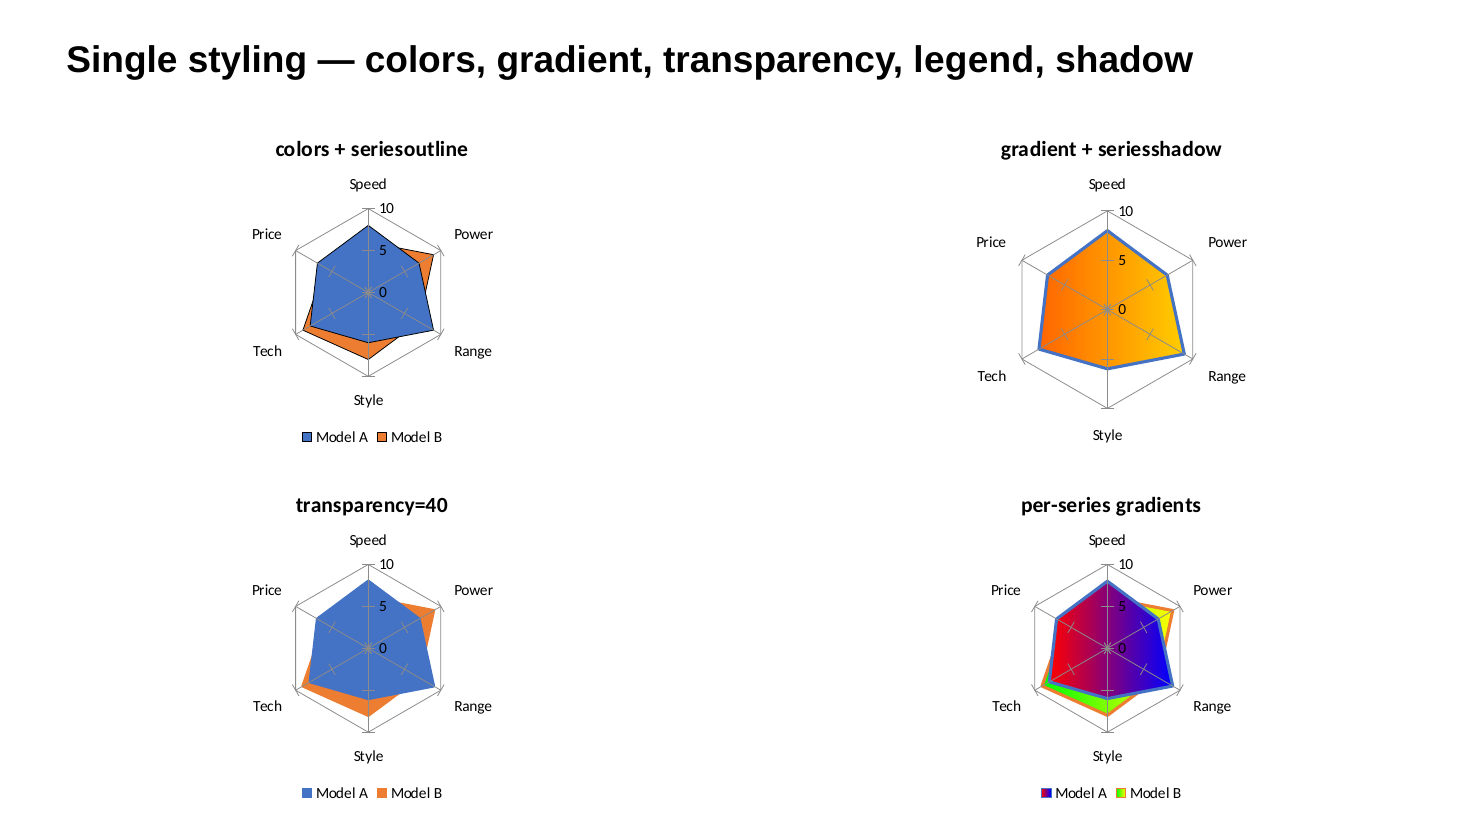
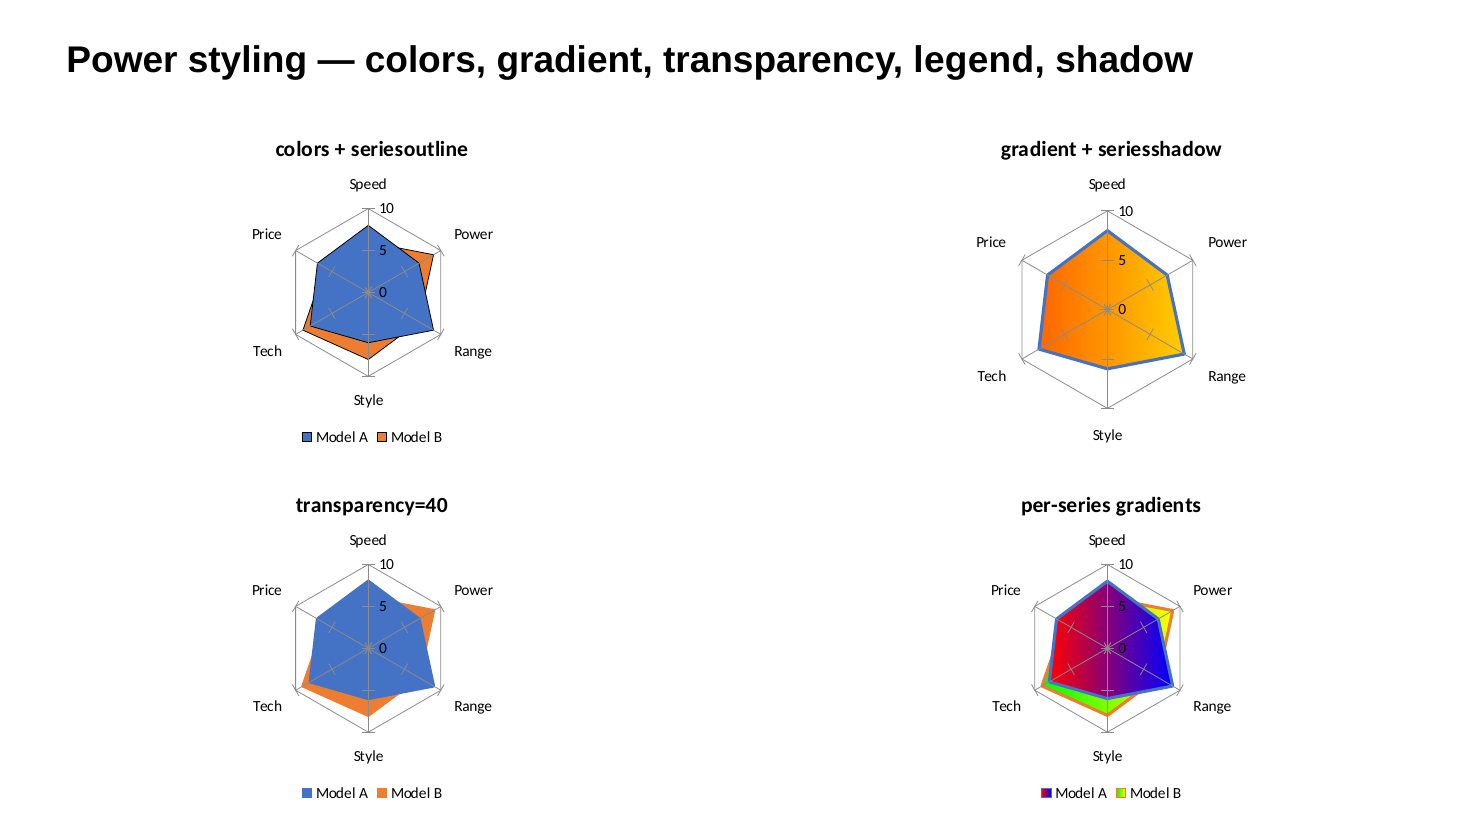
Single: Single -> Power (122, 60)
